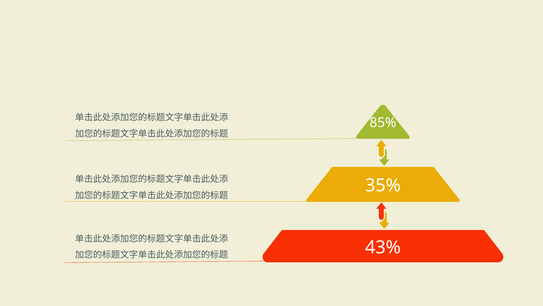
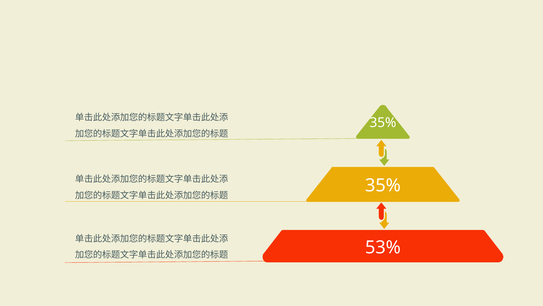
85%: 85% -> 35% (383, 123)
43%: 43% -> 53% (383, 247)
